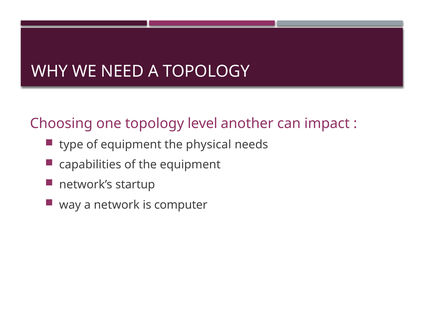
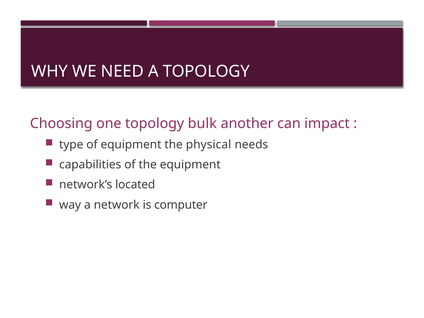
level: level -> bulk (202, 123)
startup: startup -> located (135, 185)
